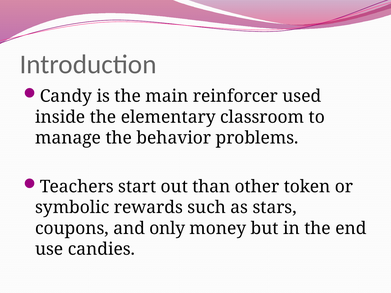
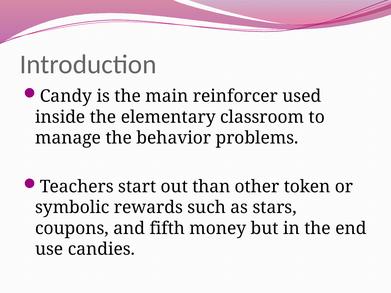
only: only -> fifth (167, 229)
